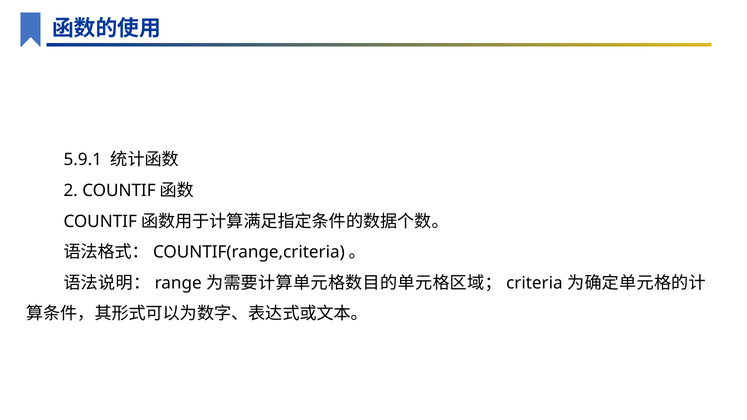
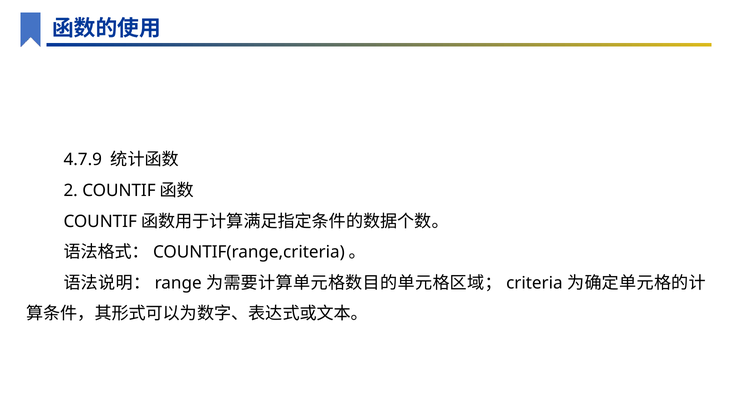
5.9.1: 5.9.1 -> 4.7.9 (83, 160)
